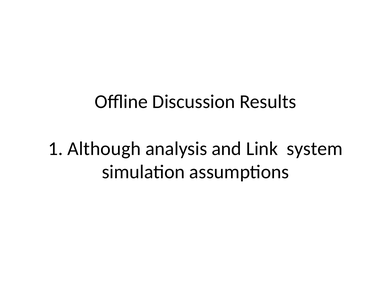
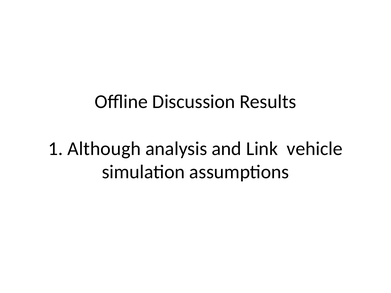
system: system -> vehicle (315, 149)
